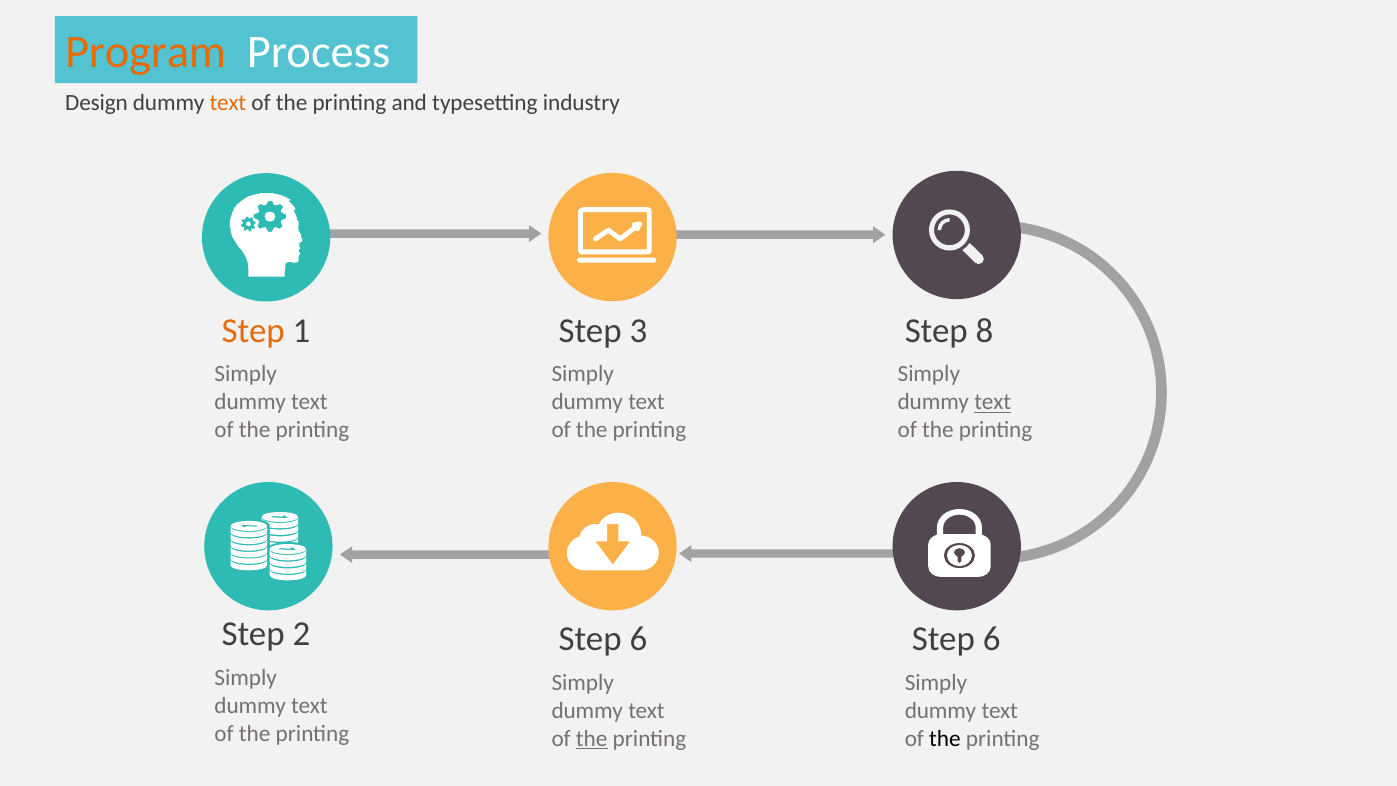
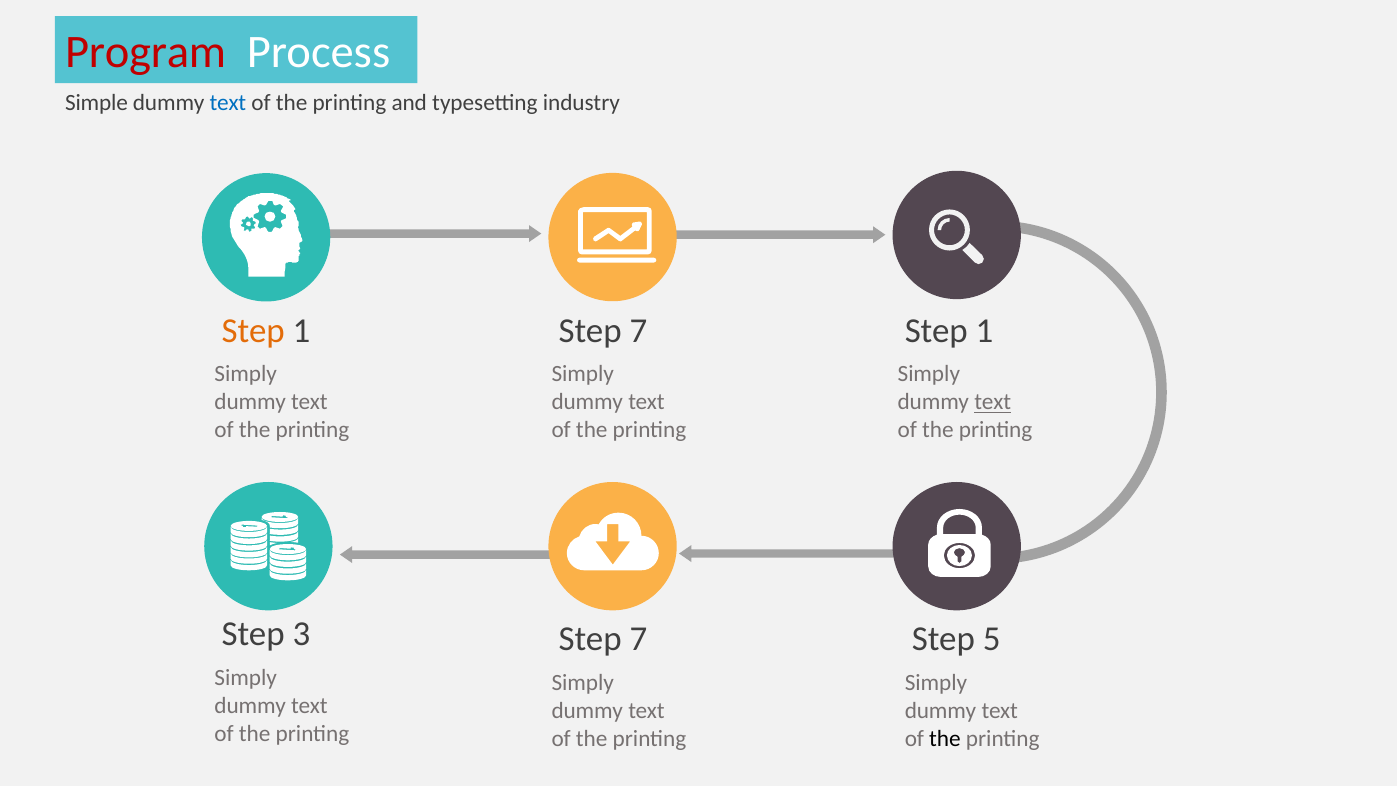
Program colour: orange -> red (146, 52)
Design: Design -> Simple (96, 103)
text colour: orange -> blue (228, 103)
3: 3 -> 7 (638, 331)
8: 8 -> 1 (985, 331)
2: 2 -> 3 (301, 634)
6: 6 -> 7 (638, 639)
6: 6 -> 5 (992, 639)
the underline: present -> none (592, 738)
